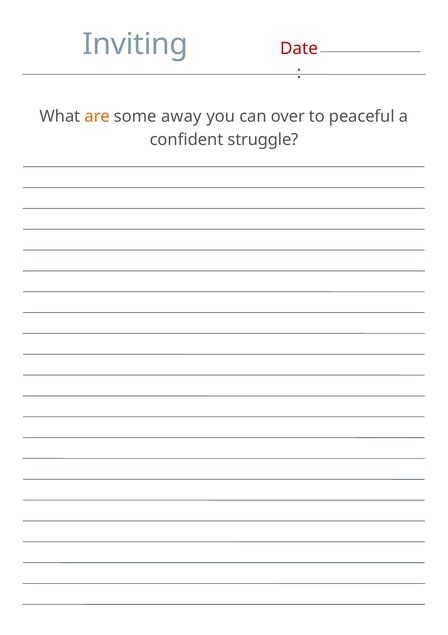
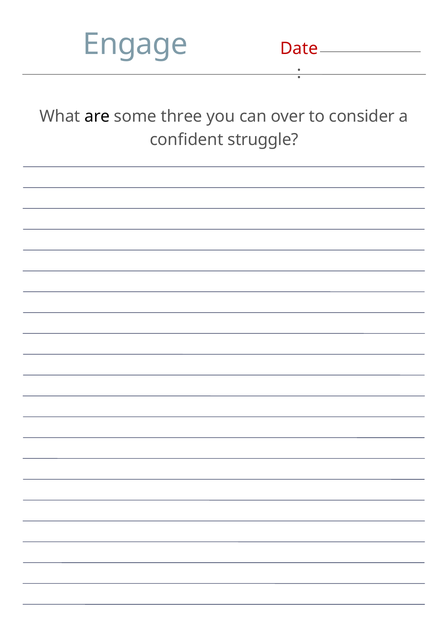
Inviting: Inviting -> Engage (135, 44)
are colour: orange -> black (97, 116)
away: away -> three (182, 116)
peaceful: peaceful -> consider (362, 116)
